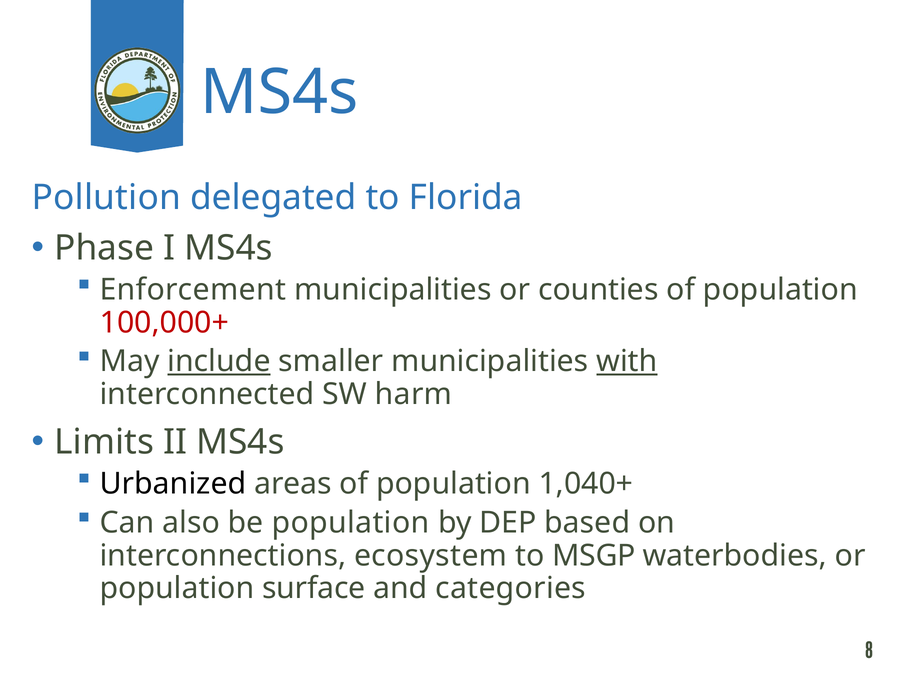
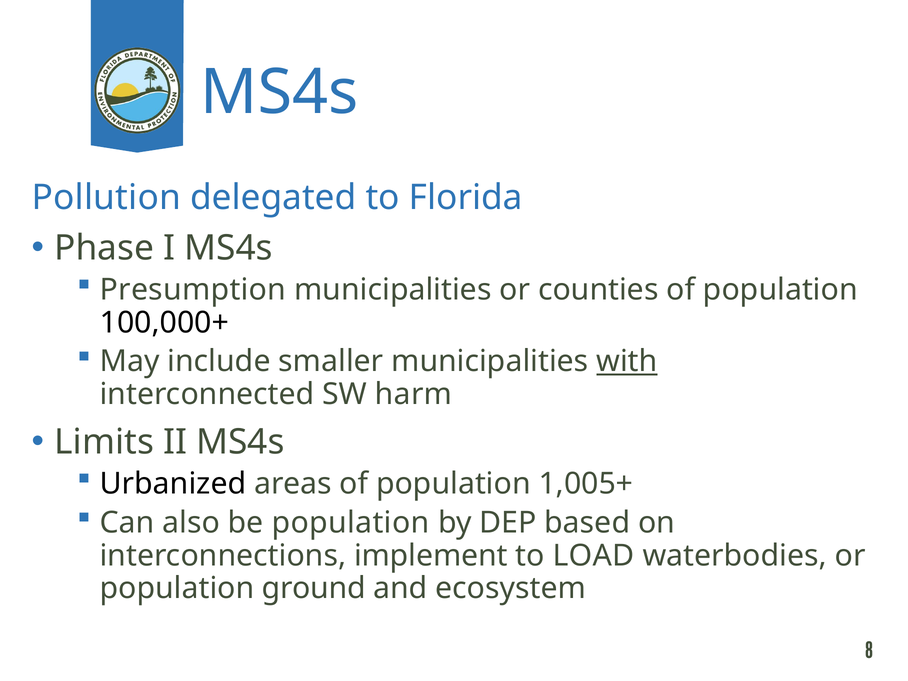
Enforcement: Enforcement -> Presumption (193, 290)
100,000+ colour: red -> black (164, 323)
include underline: present -> none (219, 362)
1,040+: 1,040+ -> 1,005+ (586, 484)
ecosystem: ecosystem -> implement (431, 556)
MSGP: MSGP -> LOAD (593, 556)
surface: surface -> ground (314, 588)
categories: categories -> ecosystem (511, 588)
